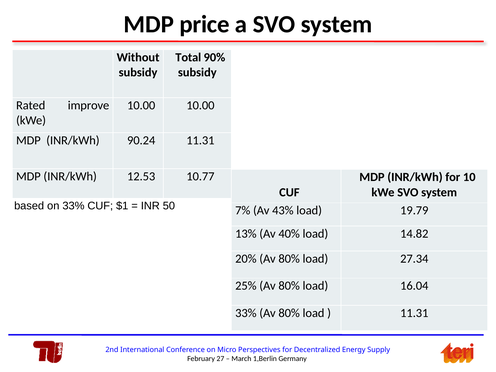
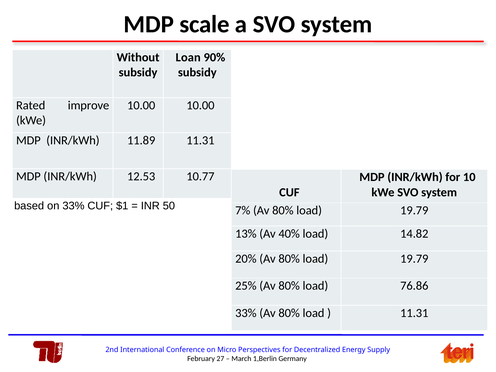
price: price -> scale (205, 24)
Total: Total -> Loan (188, 57)
90.24: 90.24 -> 11.89 (141, 140)
7% Av 43%: 43% -> 80% (283, 211)
27.34: 27.34 -> 19.79 (414, 259)
16.04: 16.04 -> 76.86 (414, 286)
